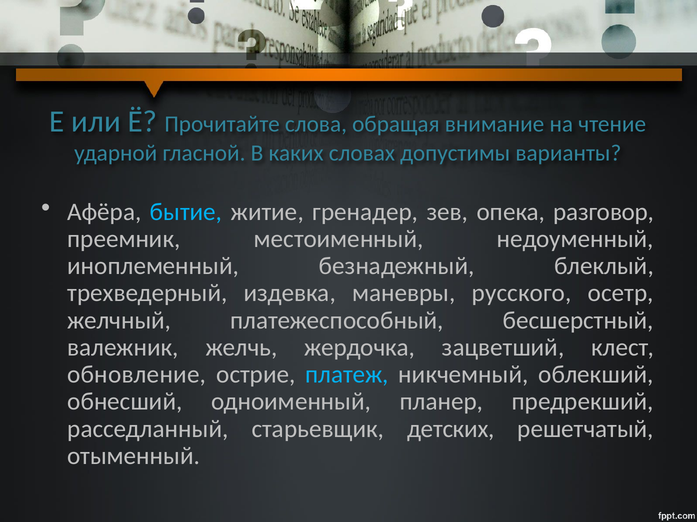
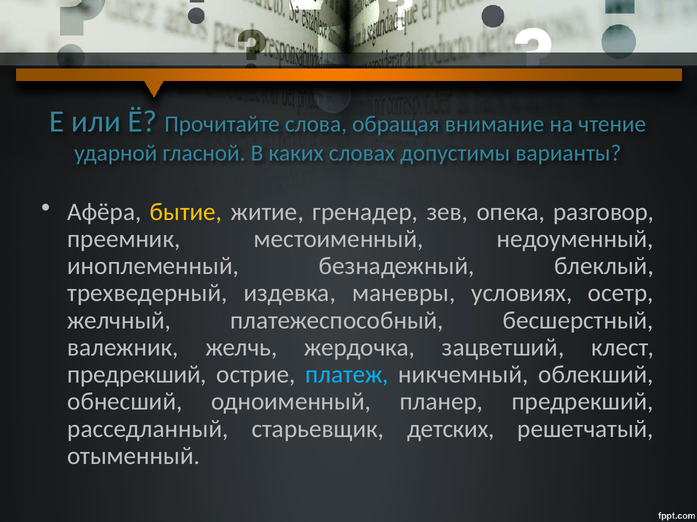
бытие colour: light blue -> yellow (186, 212)
русского: русского -> условиях (522, 294)
обновление: обновление -> предрекший (137, 375)
